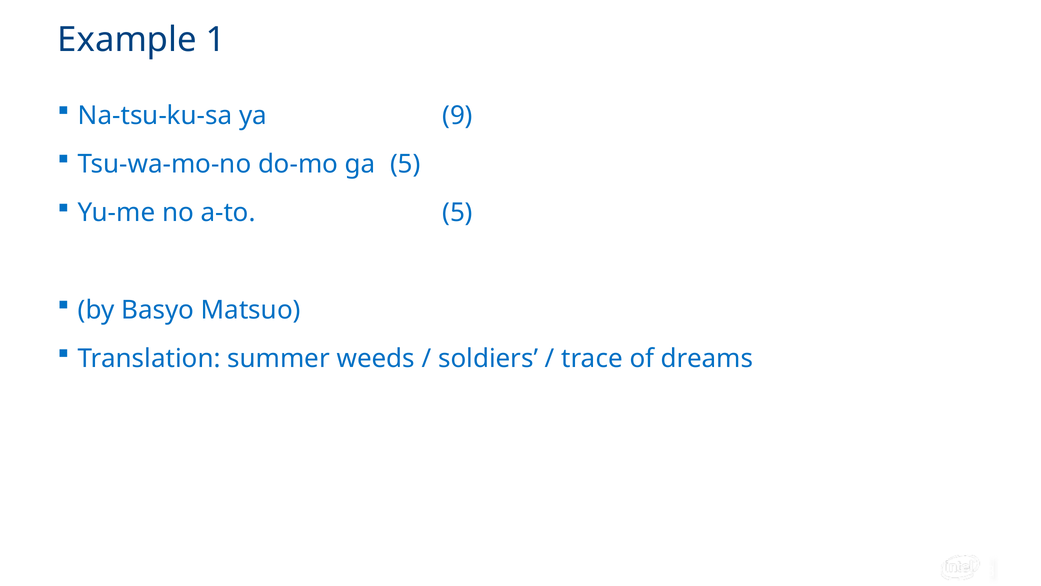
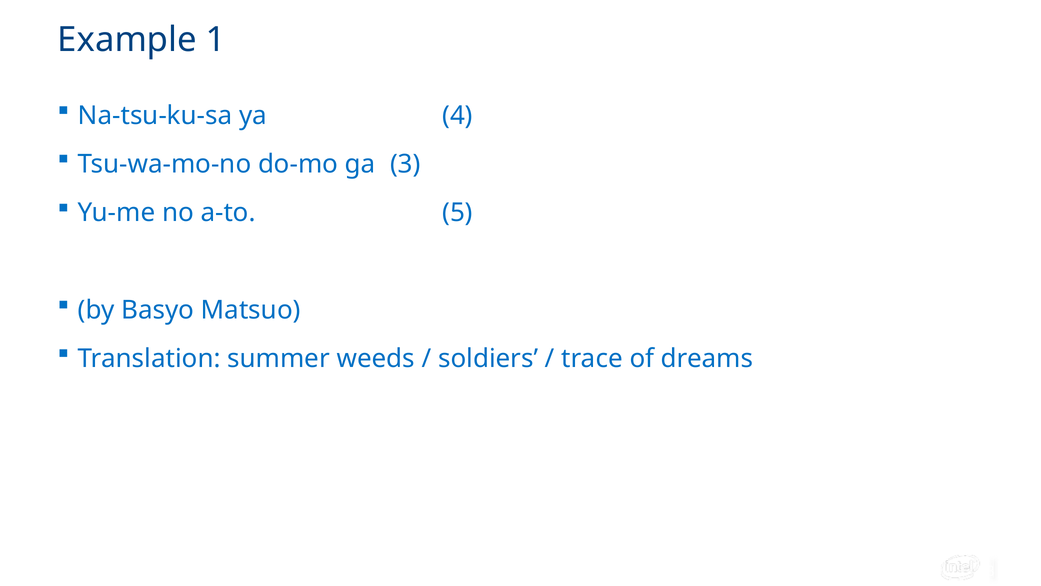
9: 9 -> 4 (457, 115)
ga 5: 5 -> 3 (405, 164)
